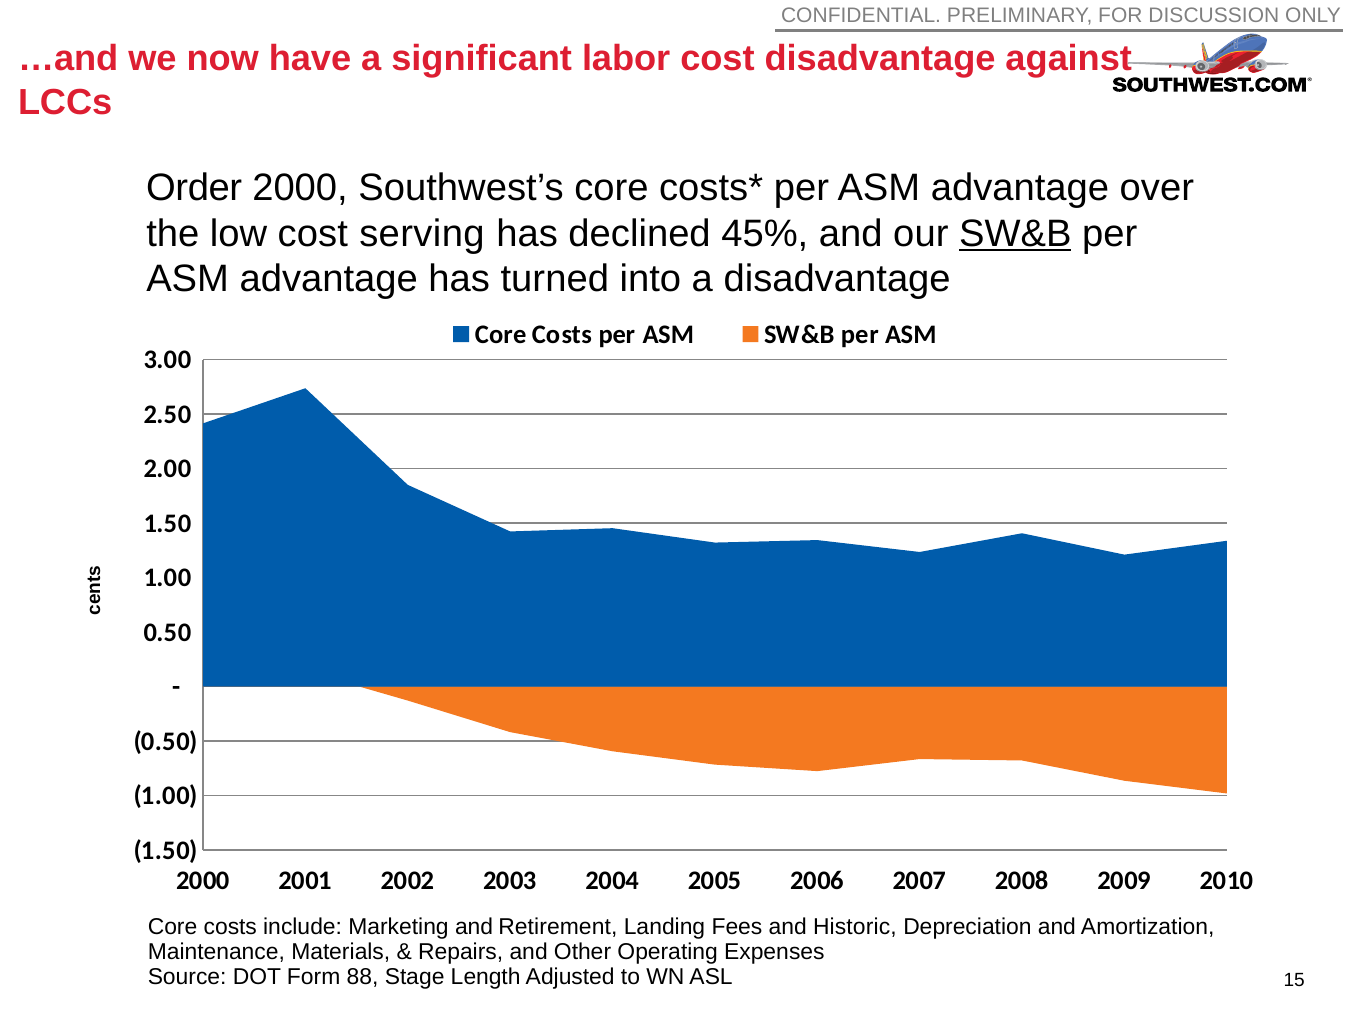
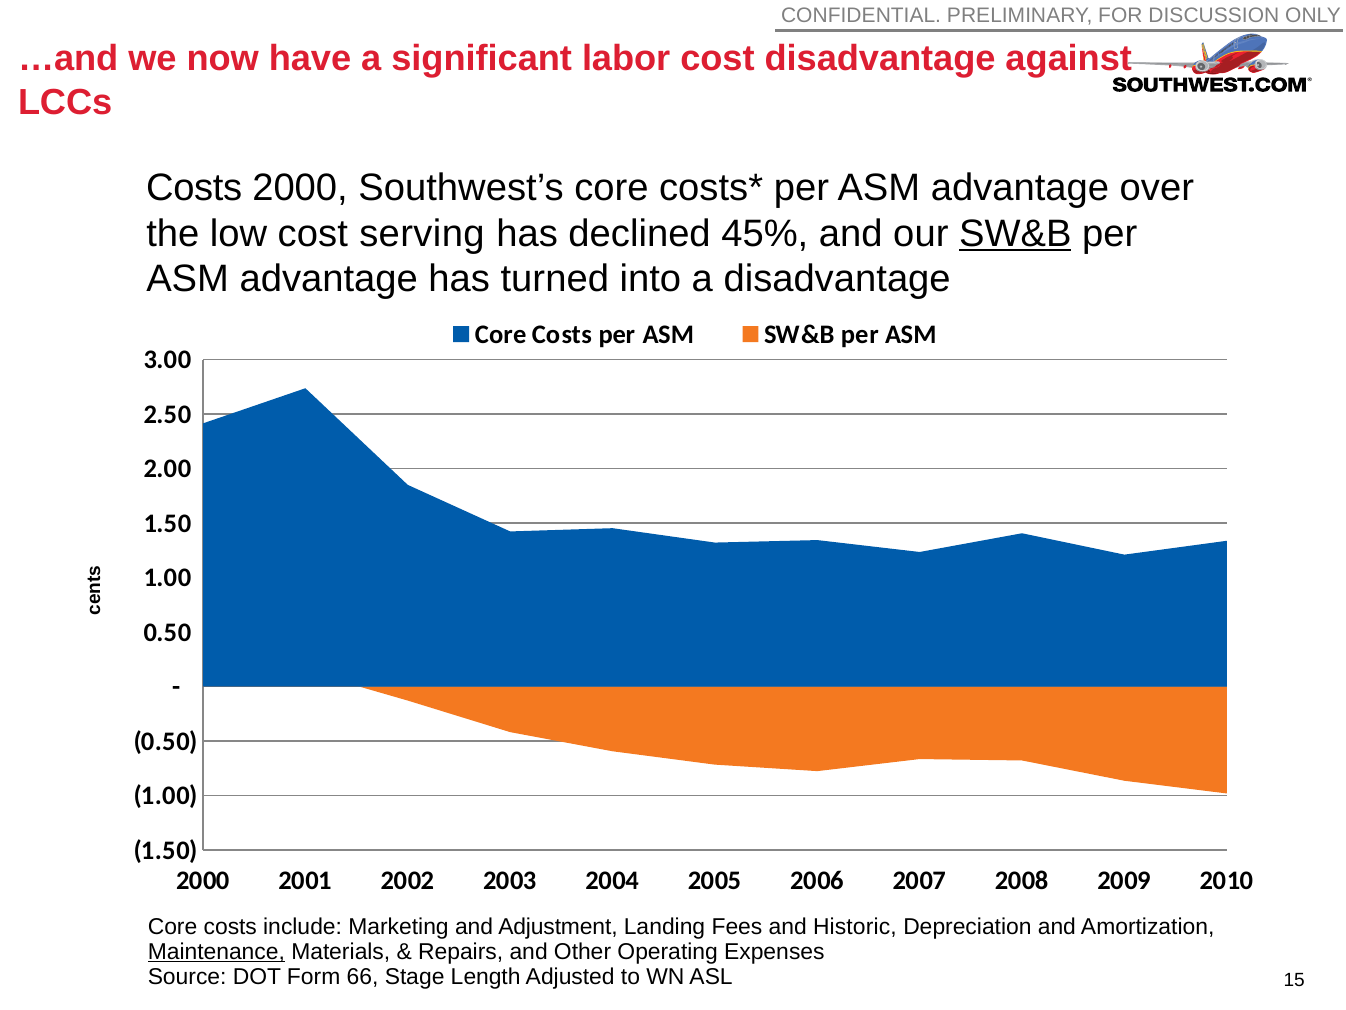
Order: Order -> Costs (194, 188)
Retirement: Retirement -> Adjustment (558, 927)
Maintenance underline: none -> present (216, 951)
88: 88 -> 66 (362, 976)
